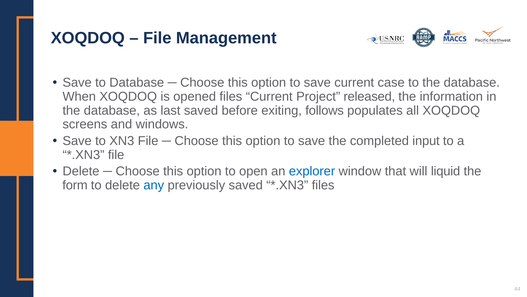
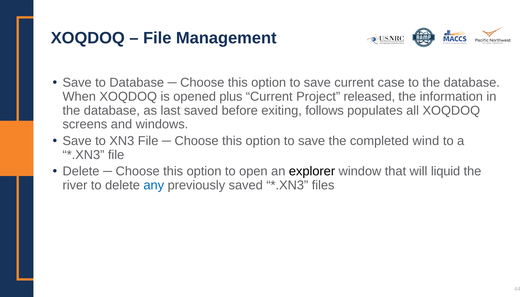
opened files: files -> plus (231, 96)
input: input -> wind (426, 141)
explorer colour: blue -> black (312, 171)
form: form -> river (75, 185)
